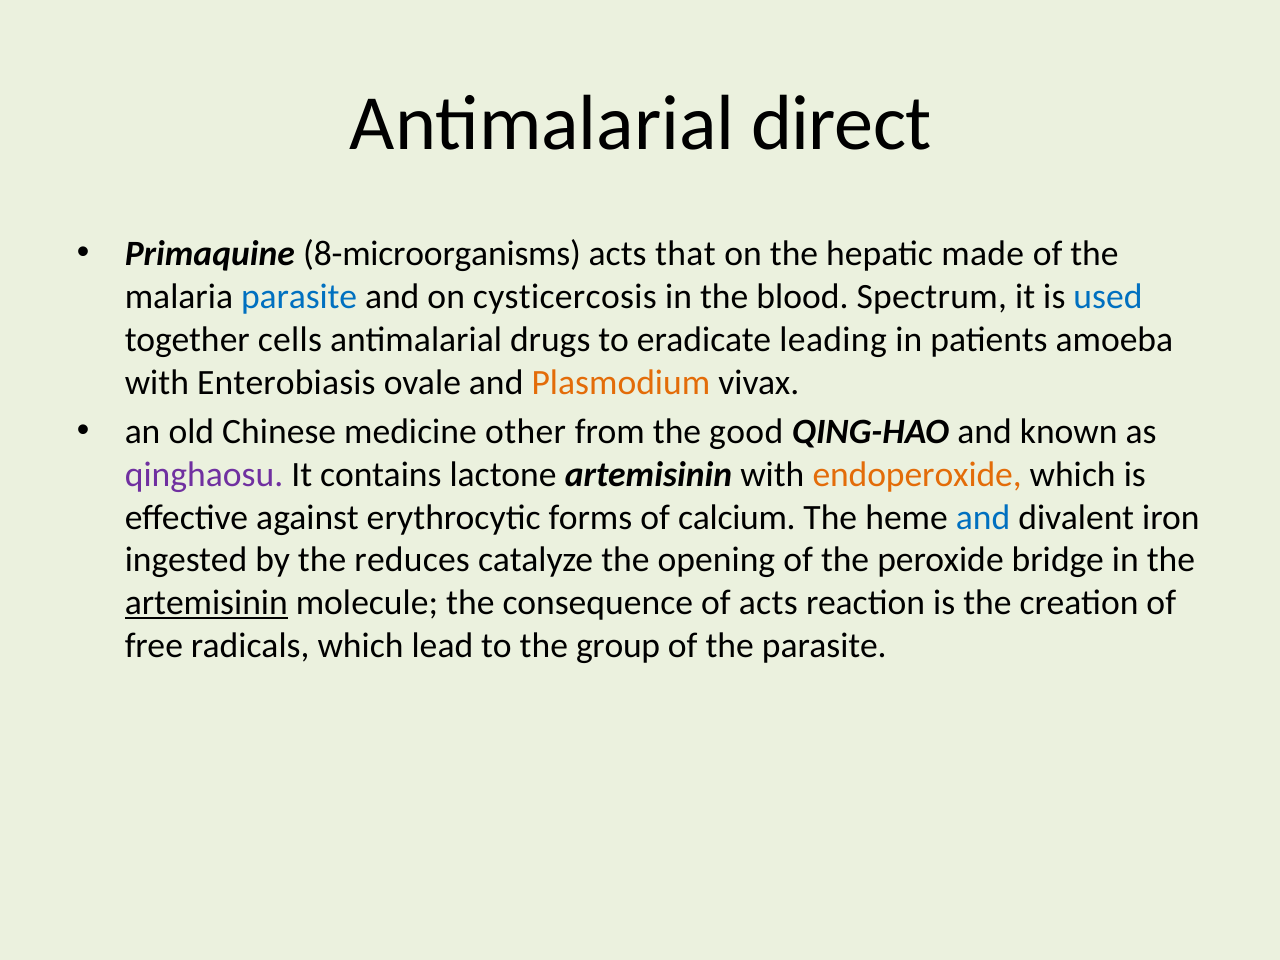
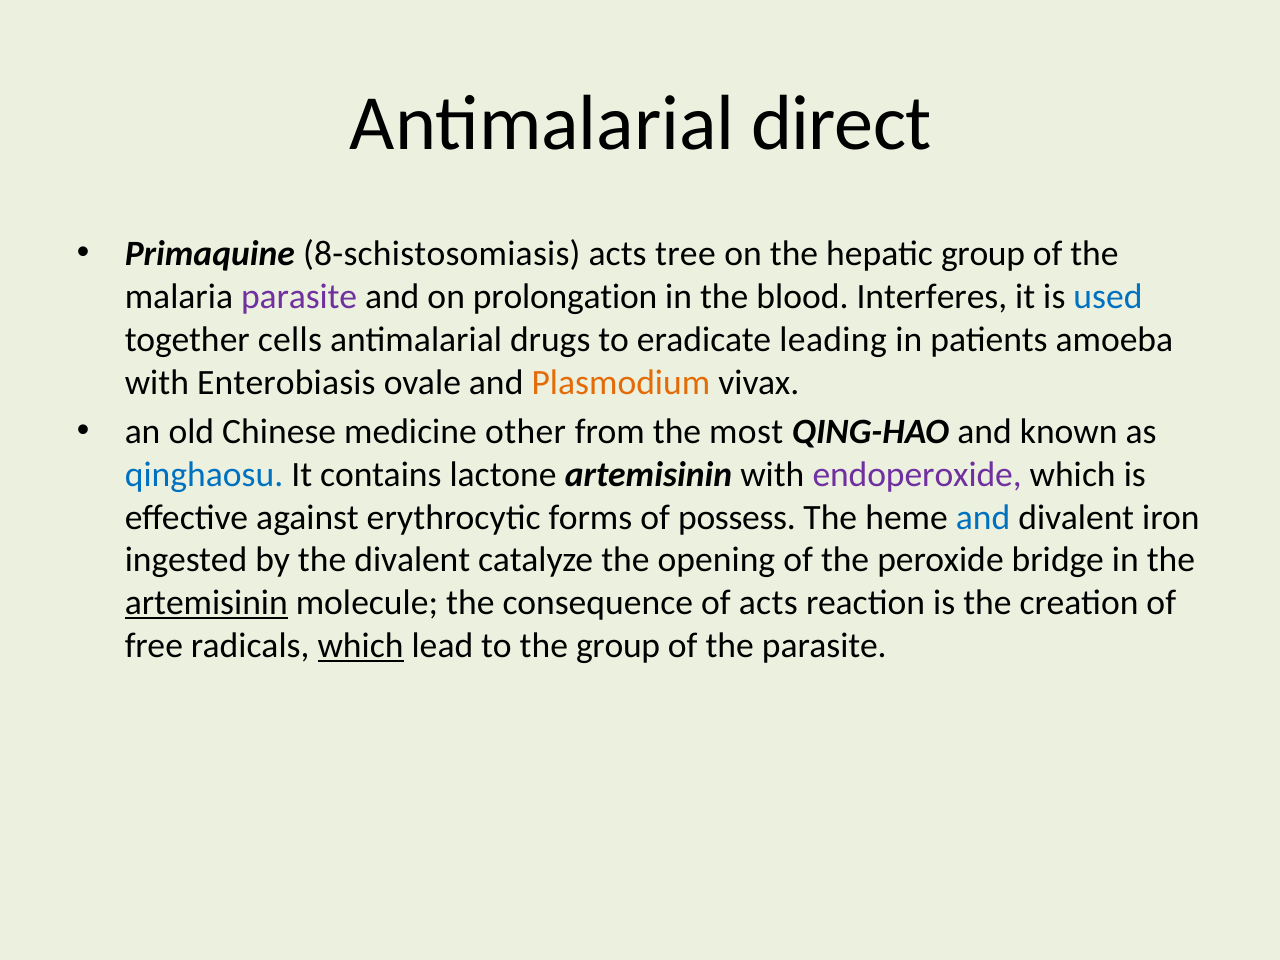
8-microorganisms: 8-microorganisms -> 8-schistosomiasis (442, 254)
that: that -> tree (685, 254)
hepatic made: made -> group (983, 254)
parasite colour: blue -> purple (299, 297)
cysticercosis: cysticercosis -> prolongation (565, 297)
Spectrum: Spectrum -> Interferes (932, 297)
good: good -> most (746, 432)
qinghaosu colour: purple -> blue (204, 475)
endoperoxide colour: orange -> purple (917, 475)
calcium: calcium -> possess (737, 517)
the reduces: reduces -> divalent (412, 560)
which underline: none -> present (361, 645)
